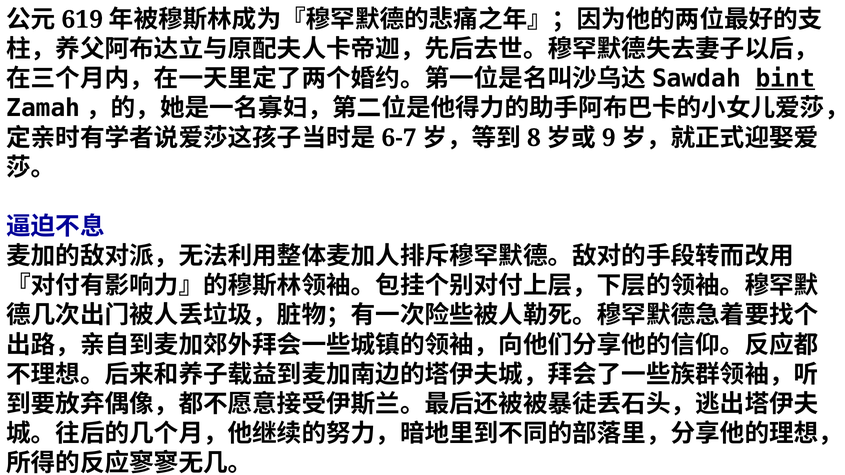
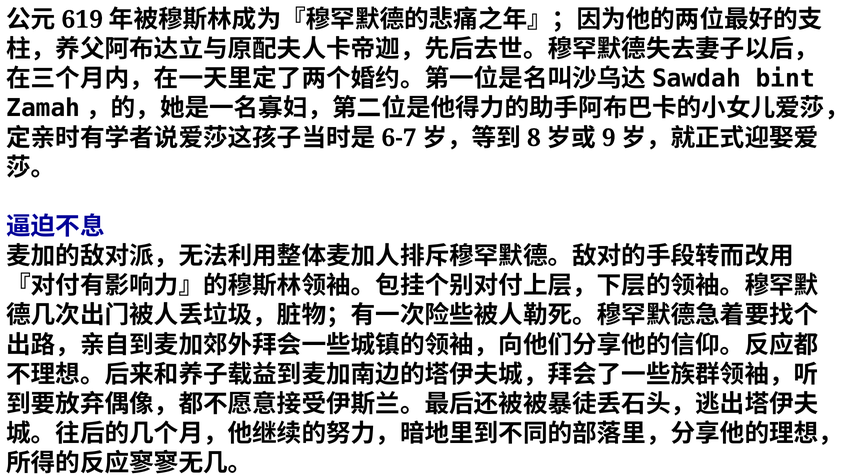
bint underline: present -> none (785, 79)
